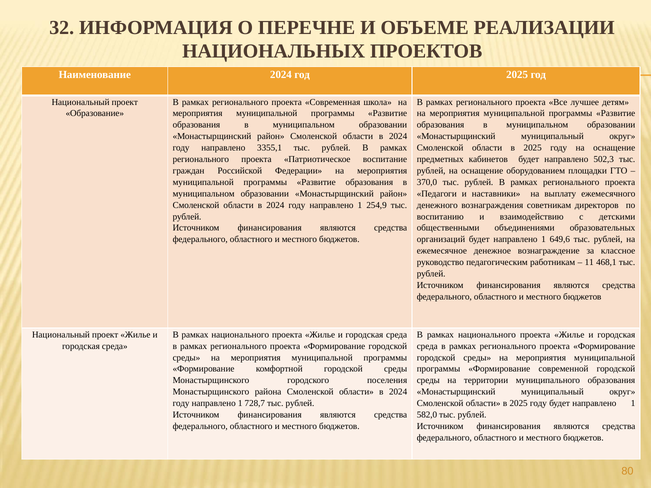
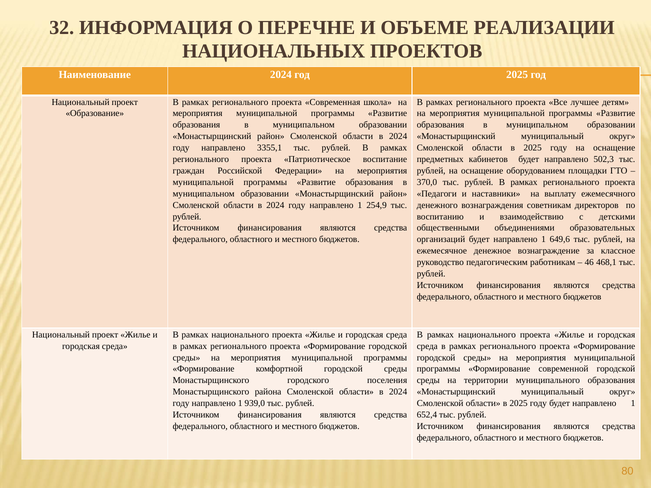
11: 11 -> 46 (589, 262)
728,7: 728,7 -> 939,0 (255, 404)
582,0: 582,0 -> 652,4 (427, 415)
